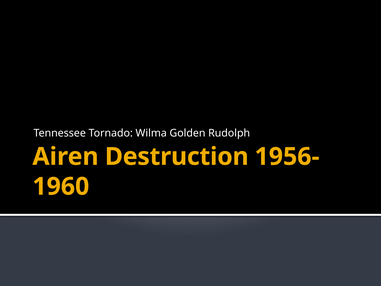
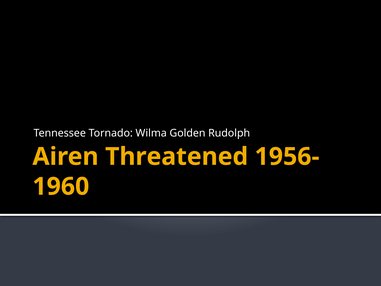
Destruction: Destruction -> Threatened (177, 156)
